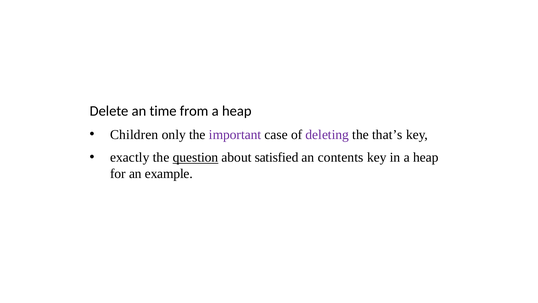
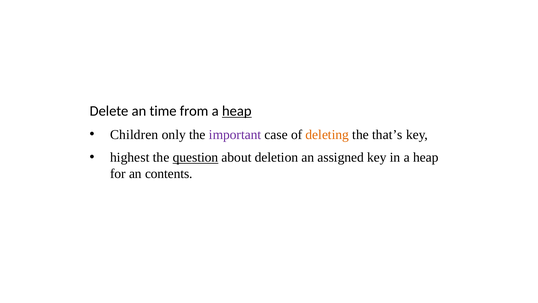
heap underline: none -> present (237, 111)
deleting colour: purple -> orange (327, 134)
exactly: exactly -> highest (130, 157)
satisfied: satisfied -> deletion (277, 157)
contents: contents -> assigned (341, 157)
example: example -> contents (169, 173)
